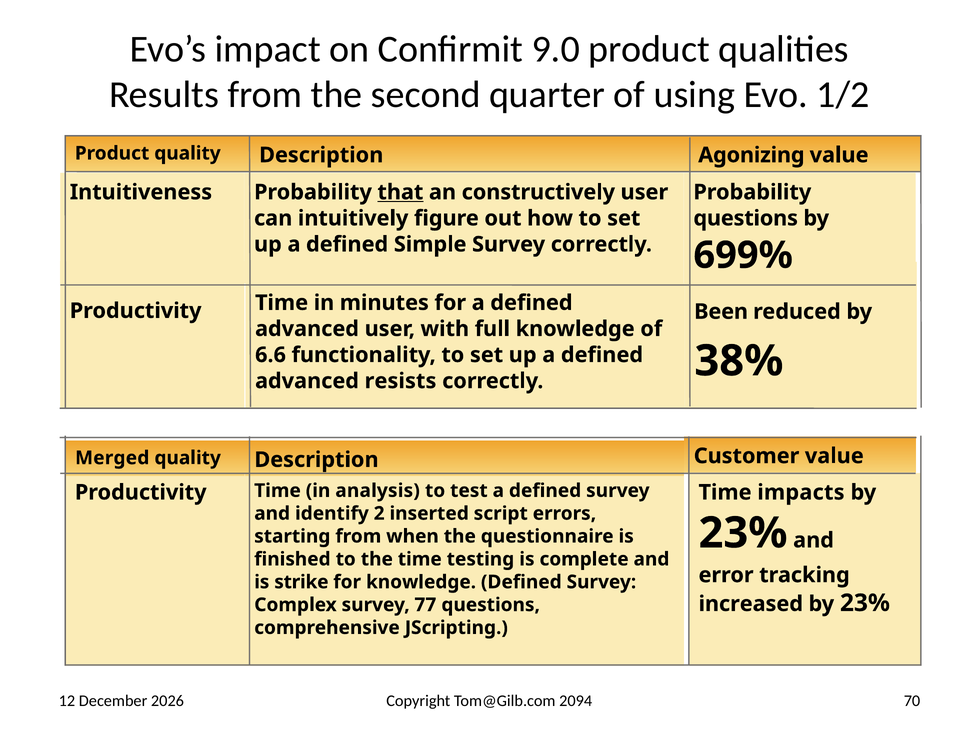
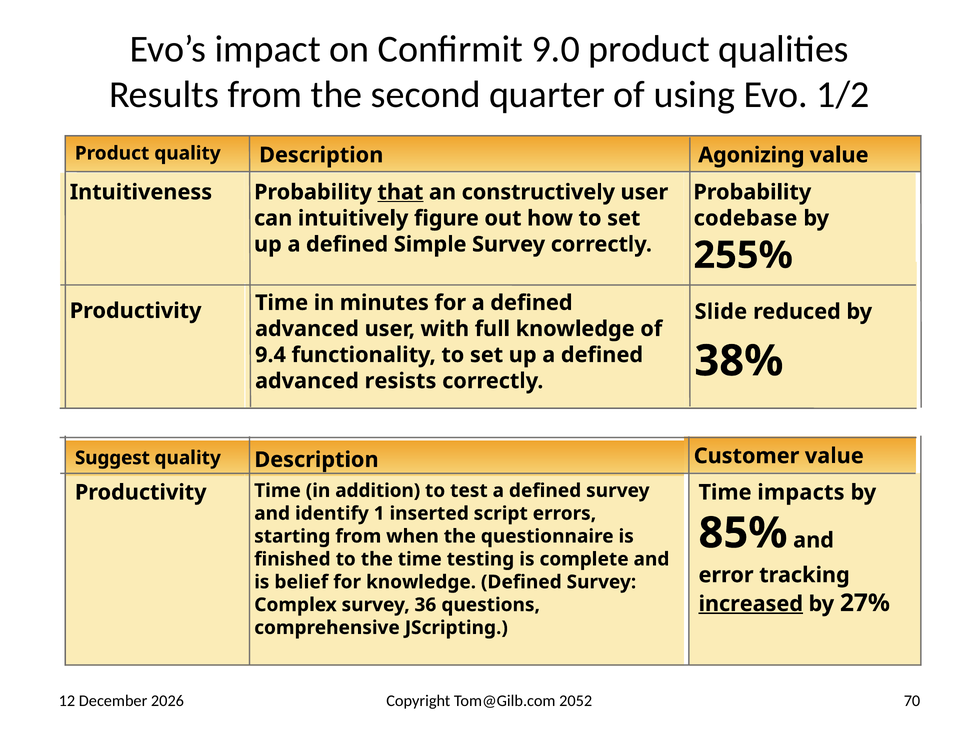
questions: questions -> codebase (745, 218)
699%: 699% -> 255% (743, 255)
Been: Been -> Slide (721, 312)
6.6: 6.6 -> 9.4 (271, 355)
Merged: Merged -> Suggest (112, 458)
analysis: analysis -> addition (378, 491)
2: 2 -> 1 (379, 514)
23%: 23% -> 85% (743, 533)
strike: strike -> belief (301, 582)
increased underline: none -> present (751, 604)
23%: 23% -> 27% (865, 603)
77: 77 -> 36 (425, 605)
2094: 2094 -> 2052 (576, 701)
